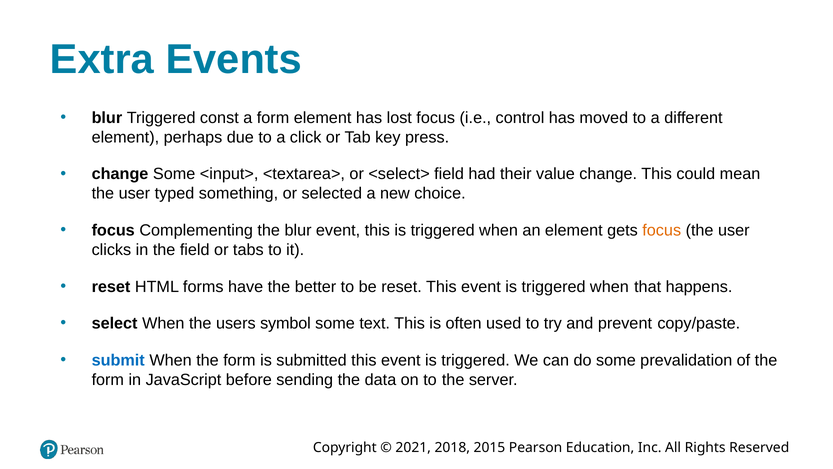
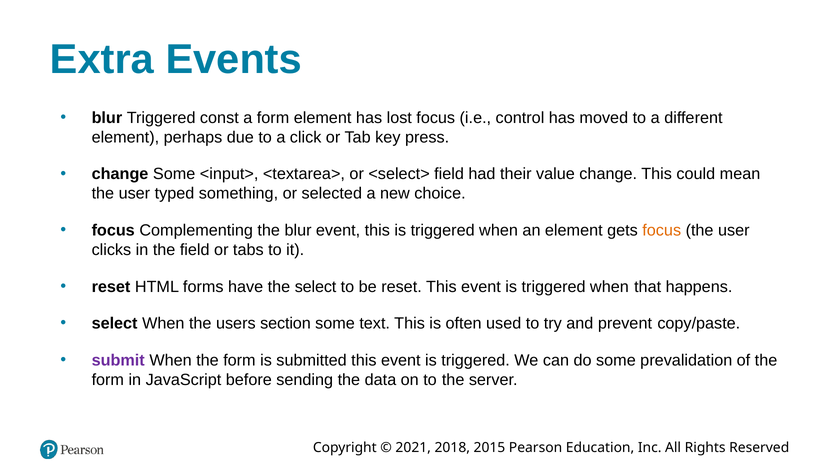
the better: better -> select (316, 286)
symbol: symbol -> section (285, 323)
submit colour: blue -> purple (118, 360)
